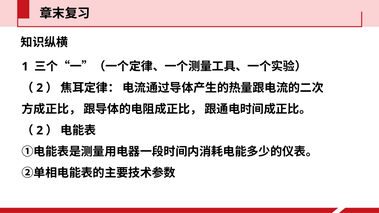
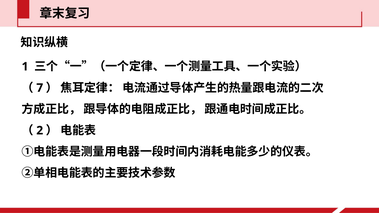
2: 2 -> 7 (40, 88)
